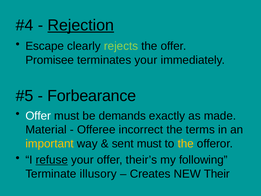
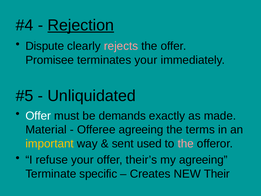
Escape: Escape -> Dispute (45, 46)
rejects colour: light green -> pink (121, 46)
Forbearance: Forbearance -> Unliquidated (92, 96)
Offeree incorrect: incorrect -> agreeing (141, 130)
sent must: must -> used (149, 143)
the colour: yellow -> pink (186, 143)
refuse underline: present -> none (52, 160)
my following: following -> agreeing (203, 160)
illusory: illusory -> specific (98, 174)
